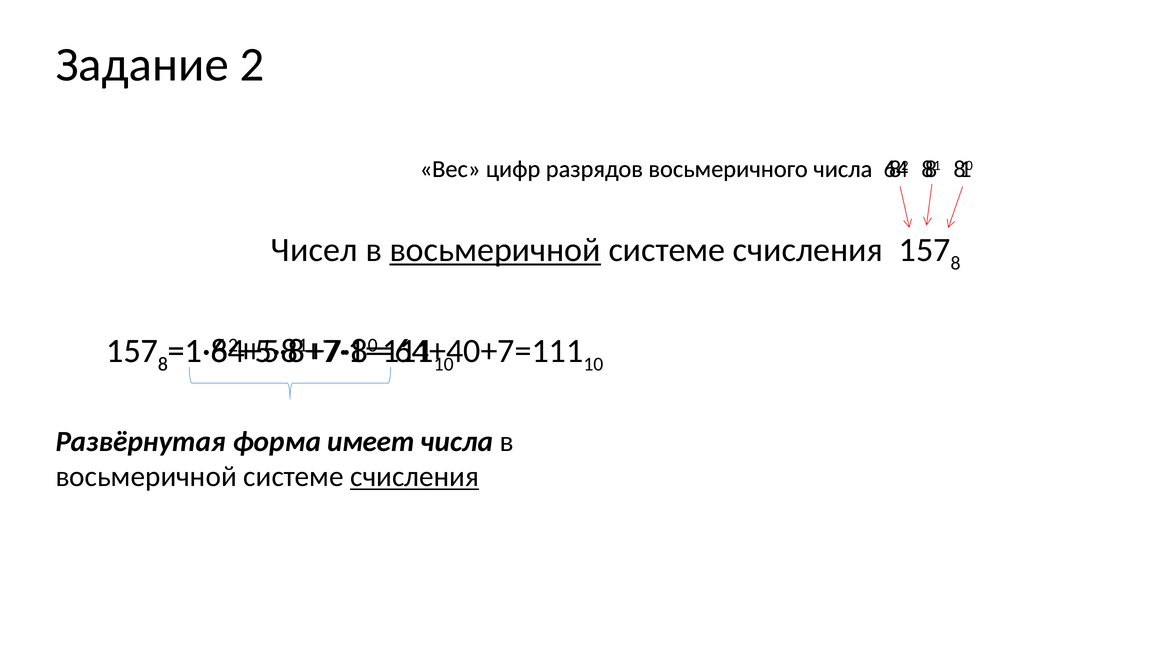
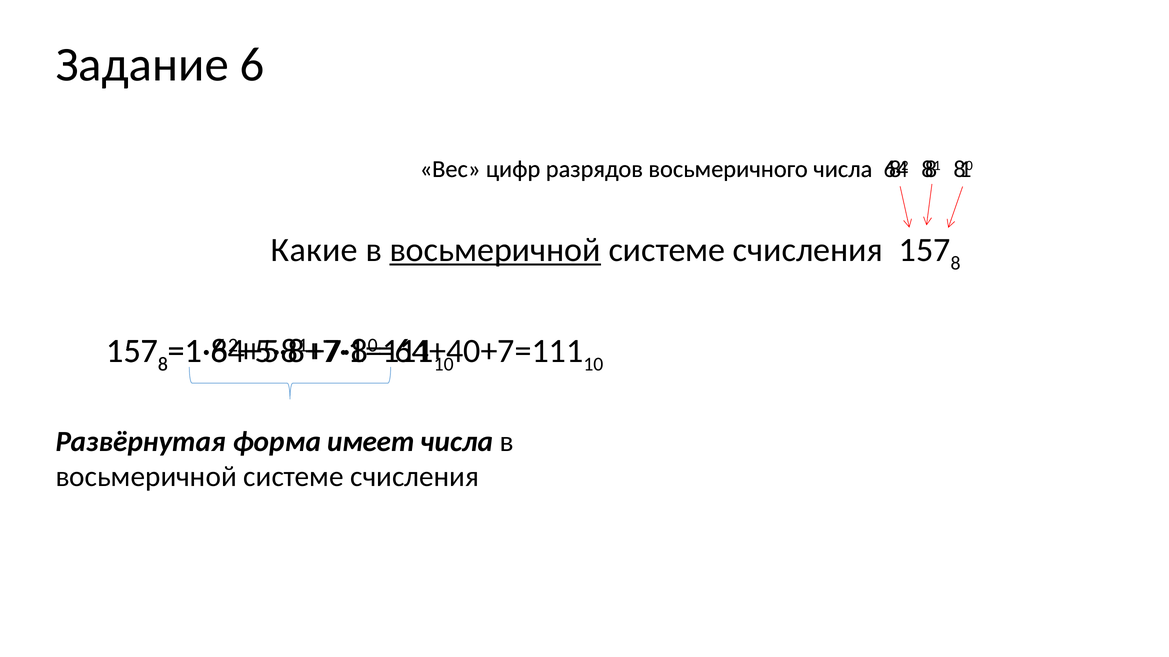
2: 2 -> 6 (252, 65)
Чисел: Чисел -> Какие (314, 250)
счисления underline: present -> none (415, 477)
